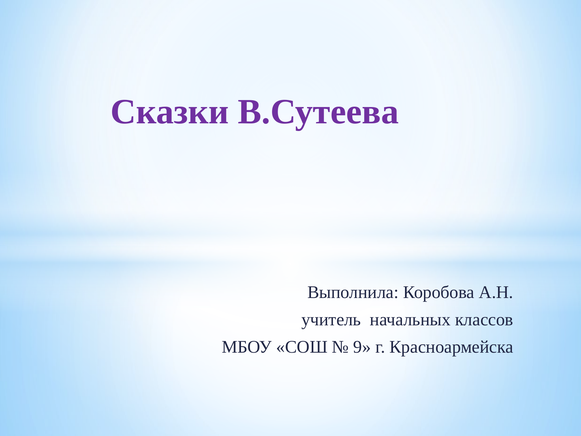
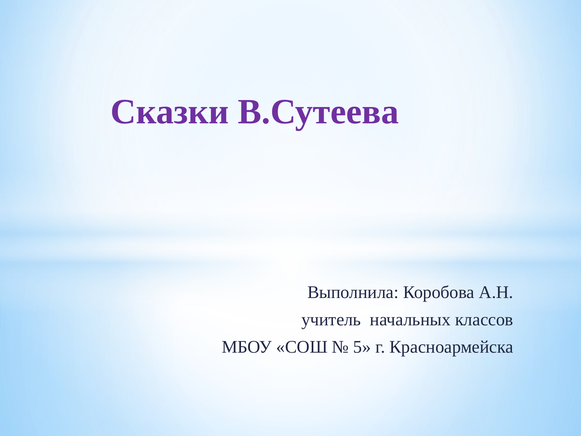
9: 9 -> 5 (362, 347)
